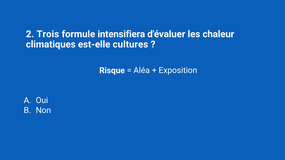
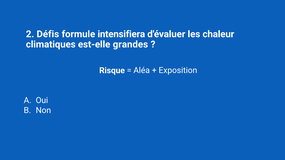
Trois: Trois -> Défis (48, 34)
cultures: cultures -> grandes (130, 44)
